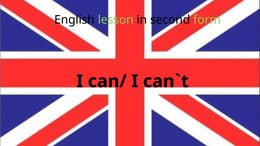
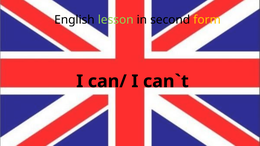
form colour: light green -> yellow (207, 20)
